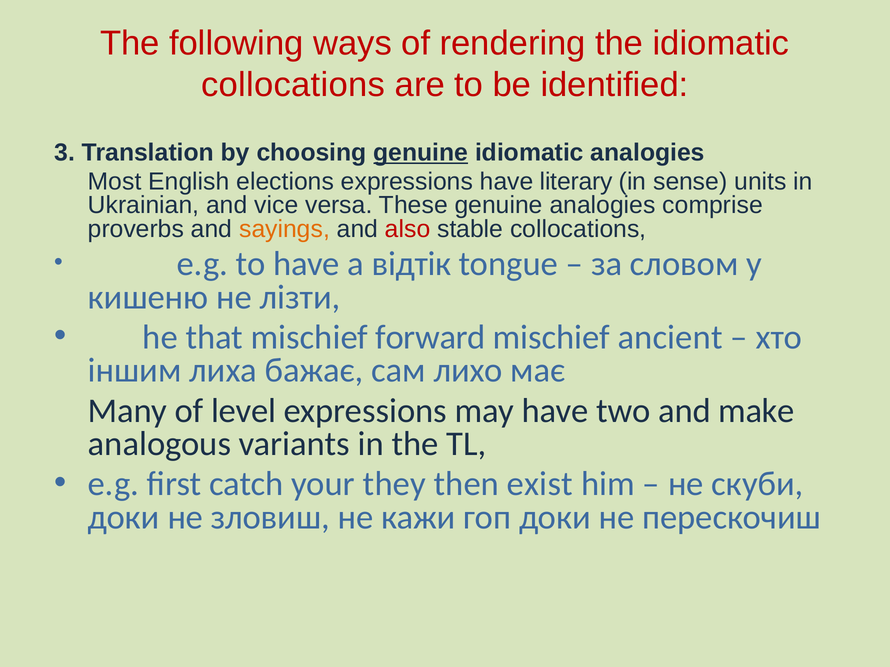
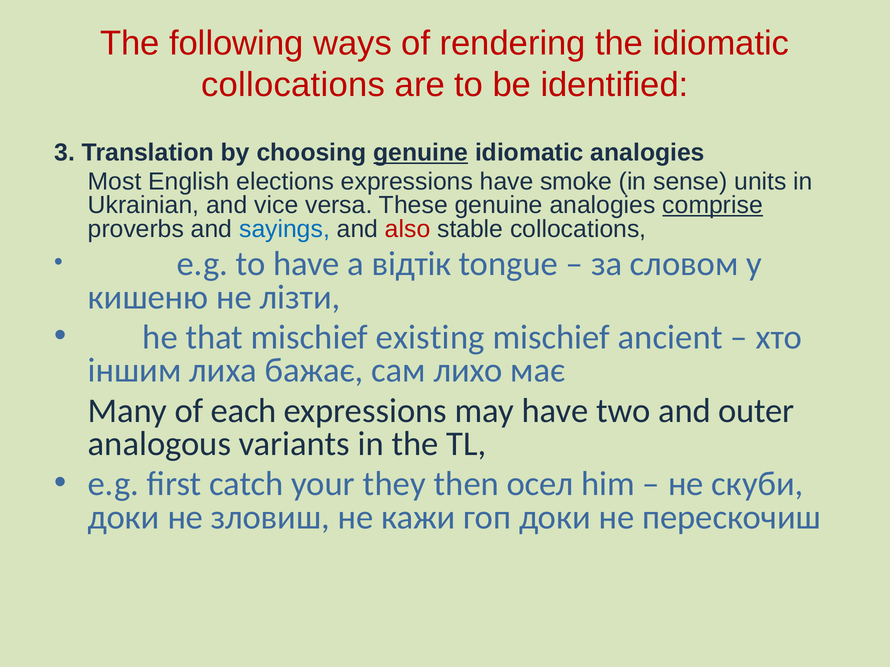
literary: literary -> smoke (576, 182)
comprise underline: none -> present (713, 205)
sayings colour: orange -> blue (285, 229)
forward: forward -> existing (430, 337)
level: level -> each (244, 411)
make: make -> outer (756, 411)
exist: exist -> осел (540, 484)
